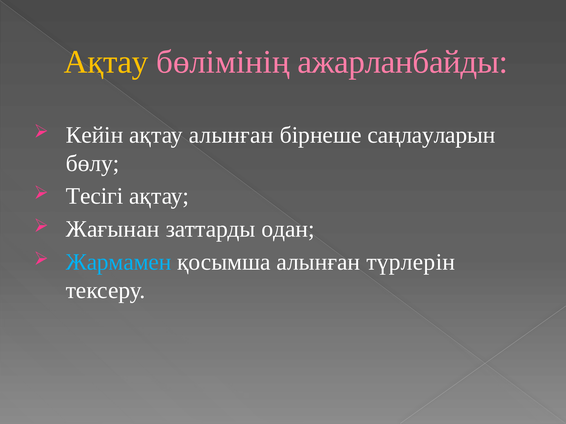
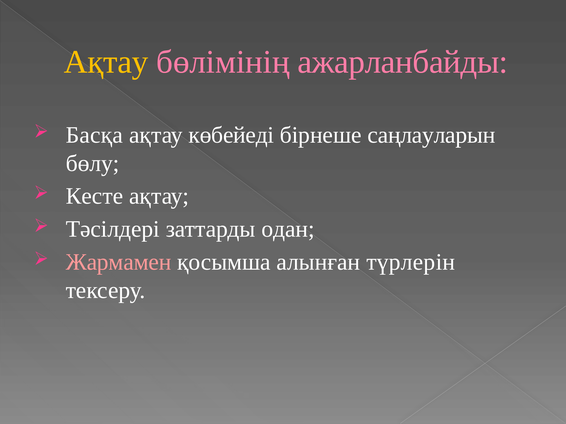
Кейін: Кейін -> Басқа (94, 135)
ақтау алынған: алынған -> көбейеді (231, 135)
Тесігі: Тесігі -> Кесте (94, 196)
Жағынан: Жағынан -> Тәсілдері (113, 229)
Жармамен colour: light blue -> pink (119, 262)
